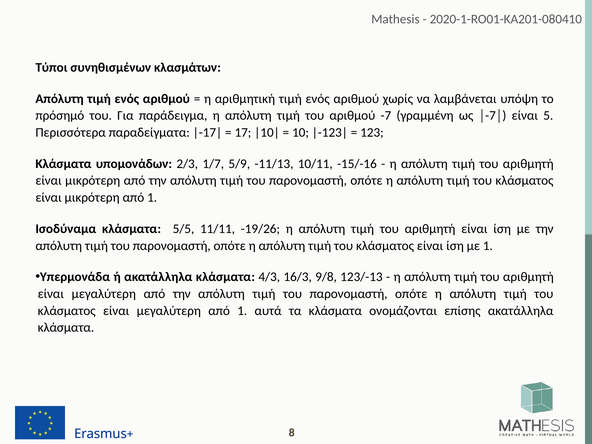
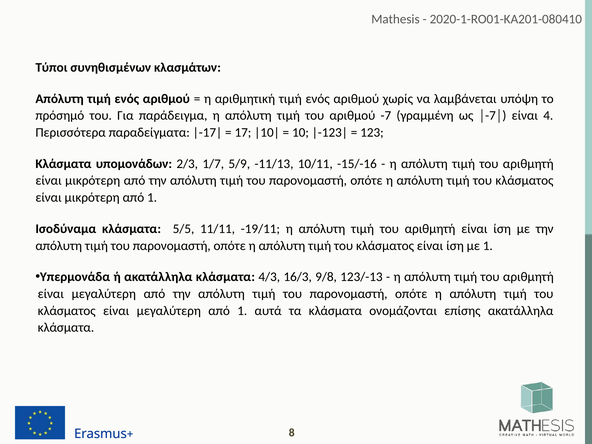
5: 5 -> 4 (548, 116)
-19/26: -19/26 -> -19/11 (260, 229)
